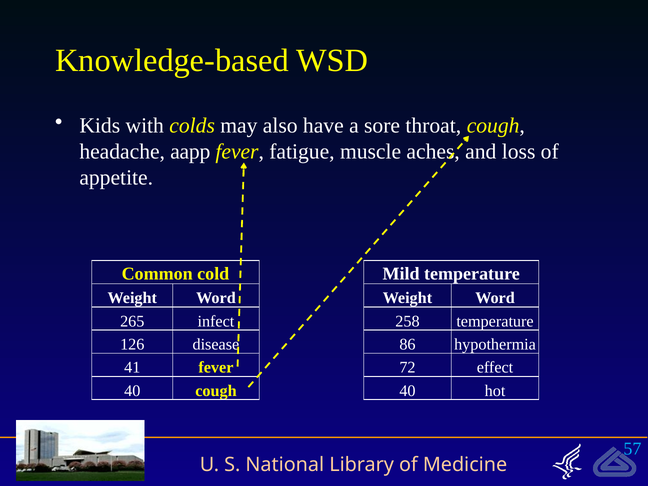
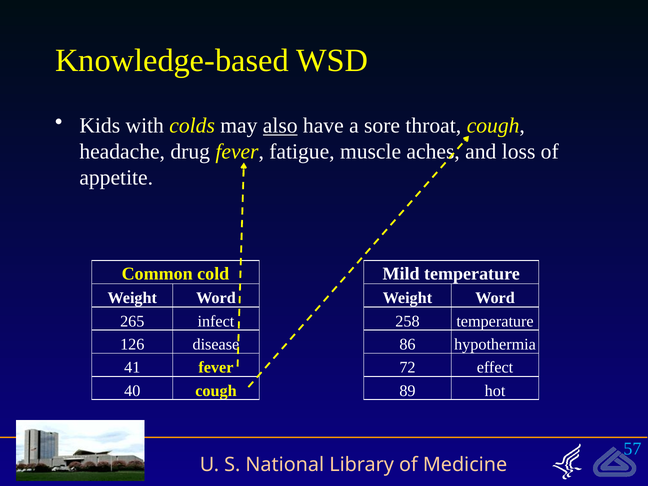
also underline: none -> present (280, 126)
aapp: aapp -> drug (190, 152)
cough 40: 40 -> 89 (407, 391)
